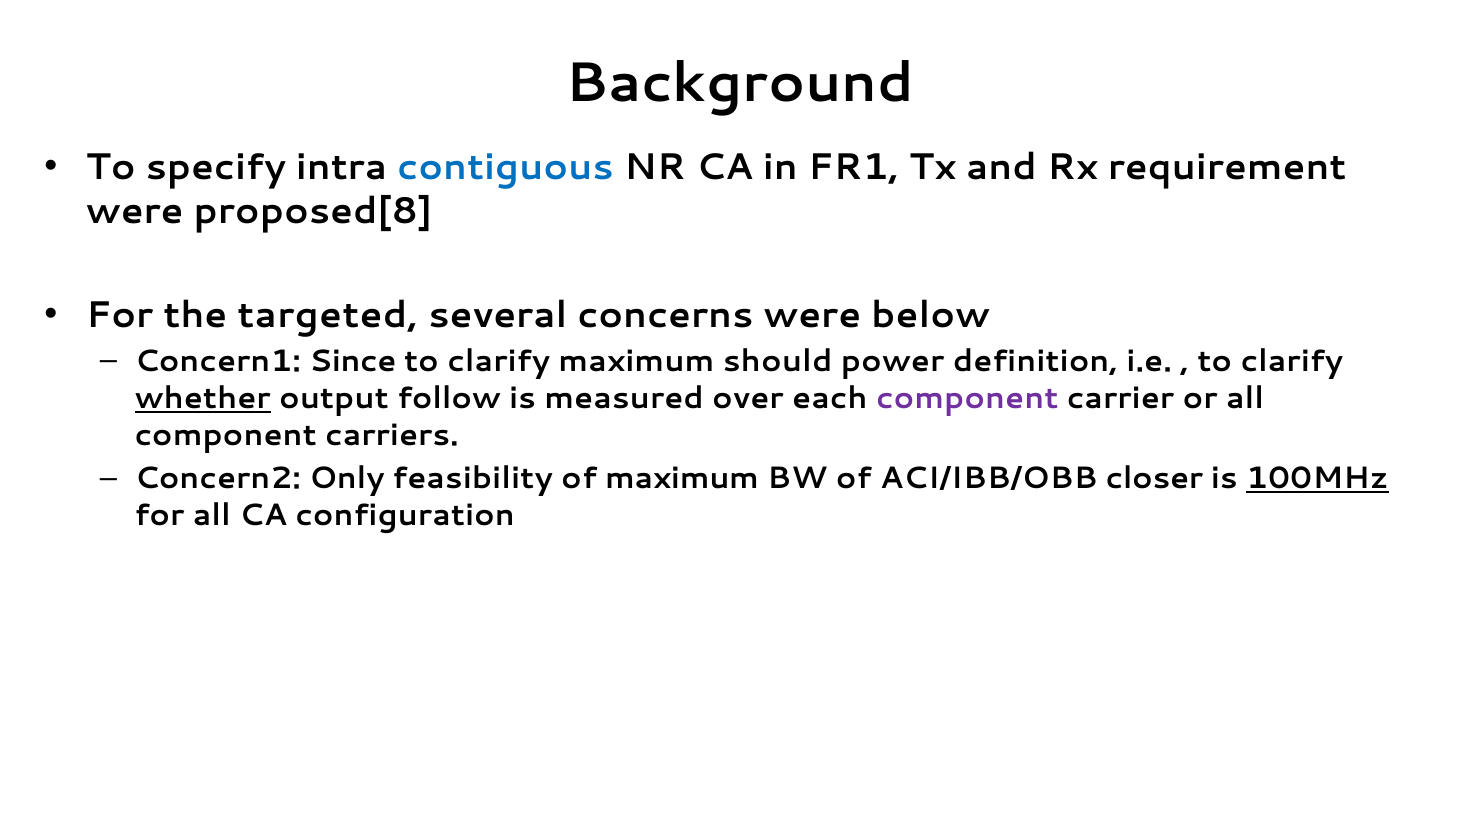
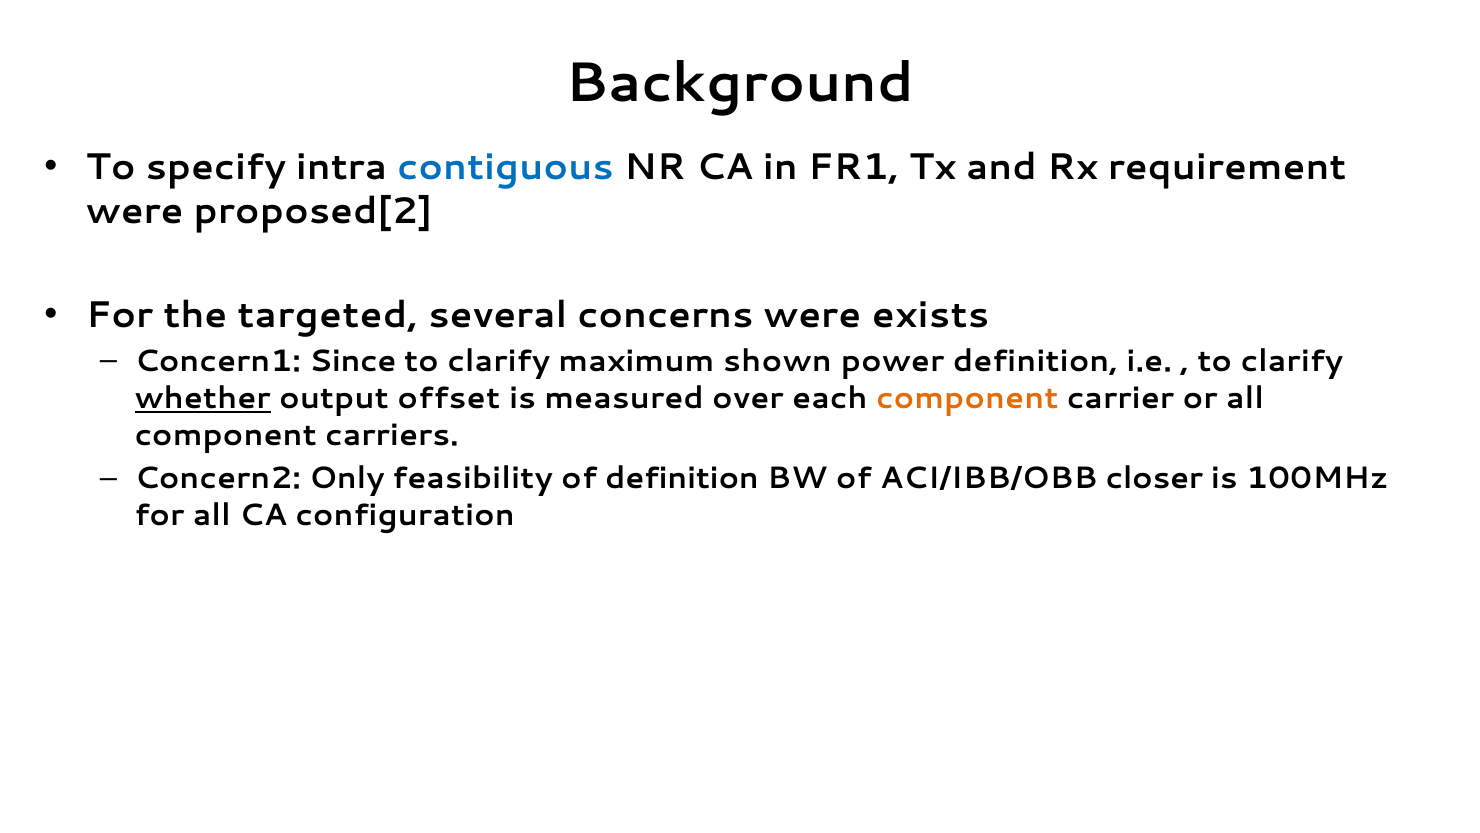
proposed[8: proposed[8 -> proposed[2 (313, 211)
below: below -> exists (931, 315)
should: should -> shown (777, 361)
follow: follow -> offset (449, 398)
component colour: purple -> orange (967, 398)
of maximum: maximum -> definition (682, 478)
100MHz underline: present -> none (1317, 478)
